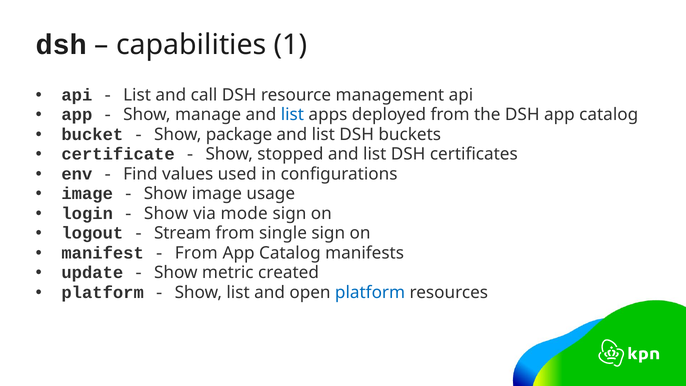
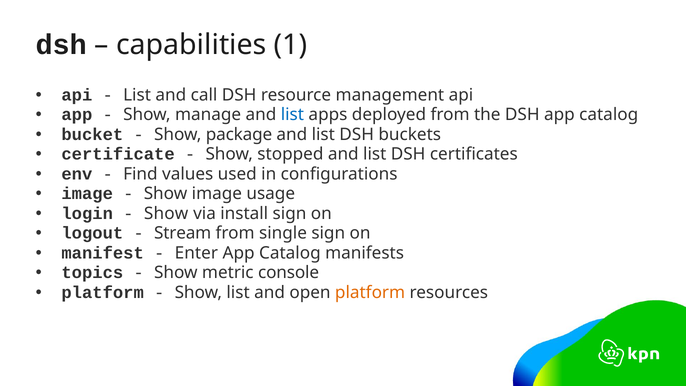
mode: mode -> install (244, 213)
From: From -> Enter (196, 253)
update: update -> topics (92, 273)
created: created -> console (289, 273)
platform colour: blue -> orange (370, 292)
